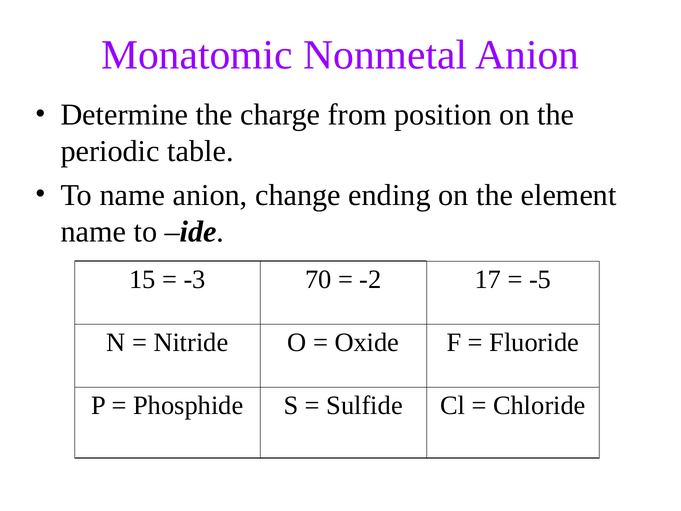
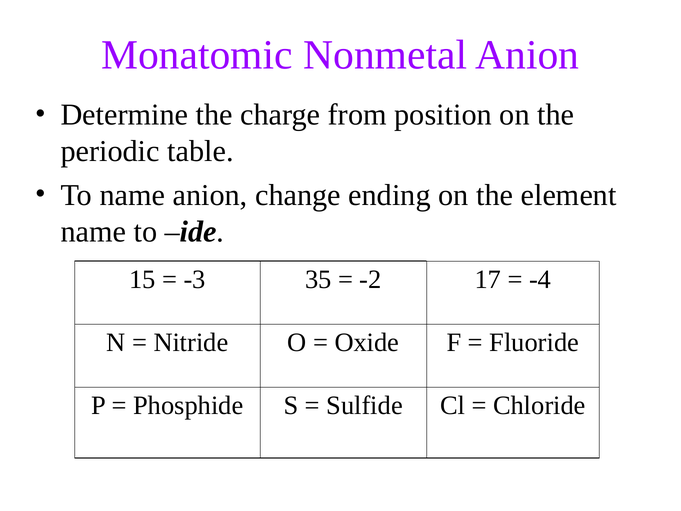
70: 70 -> 35 (318, 279)
-5: -5 -> -4 (540, 279)
